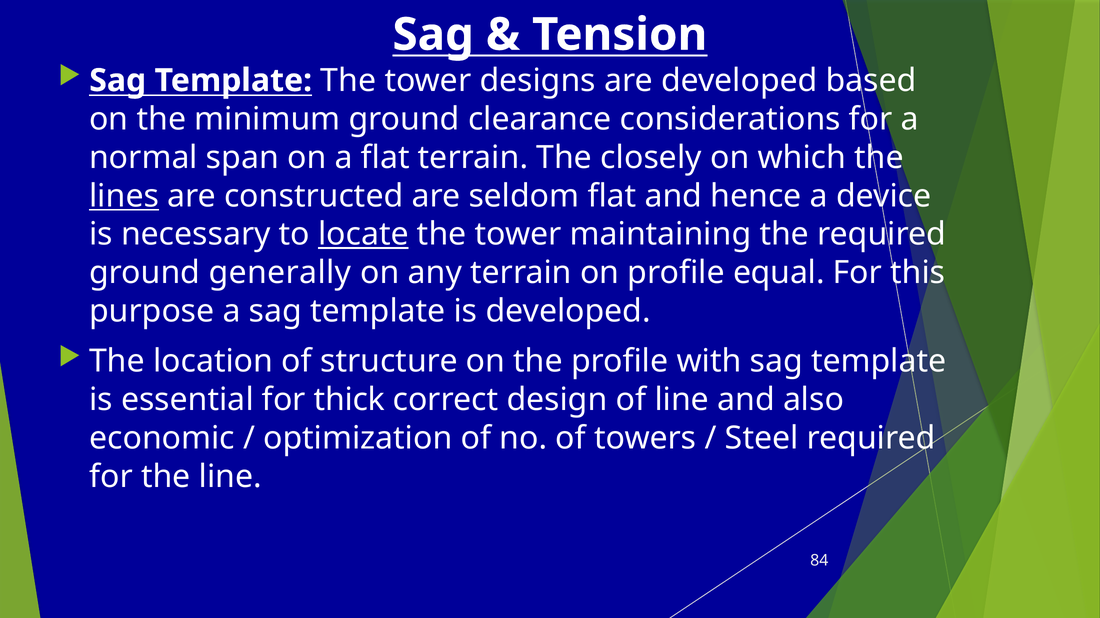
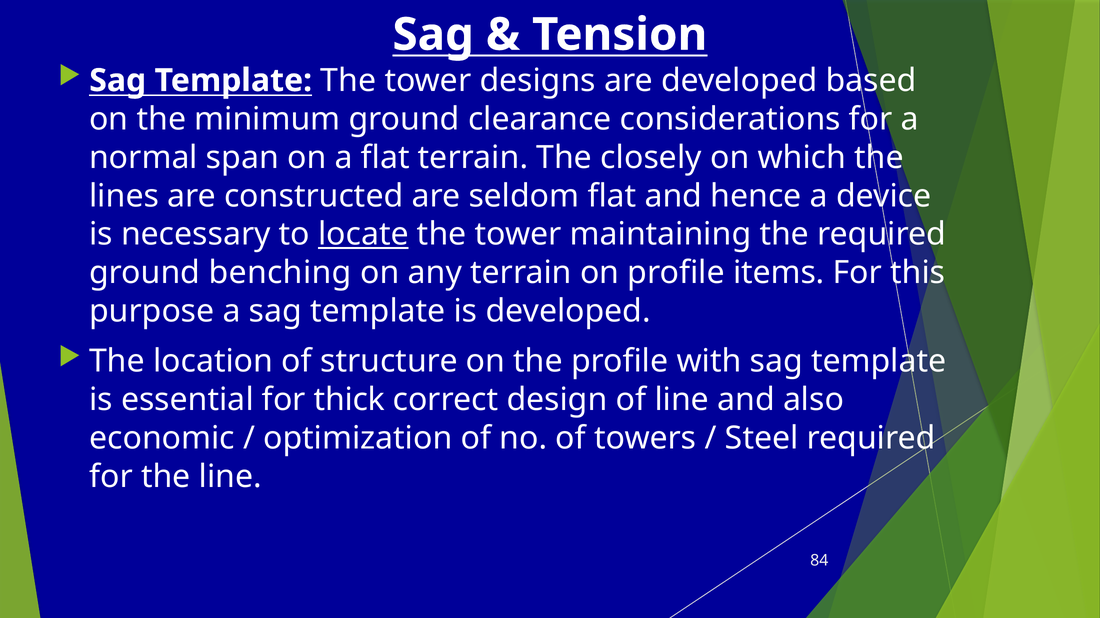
lines underline: present -> none (124, 196)
generally: generally -> benching (280, 273)
equal: equal -> items (779, 273)
